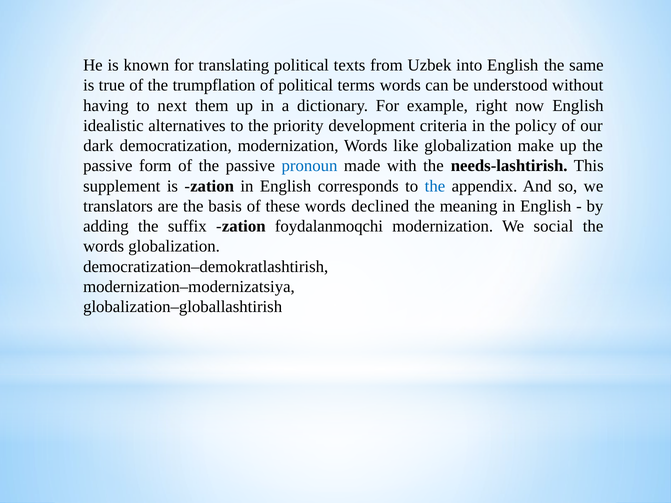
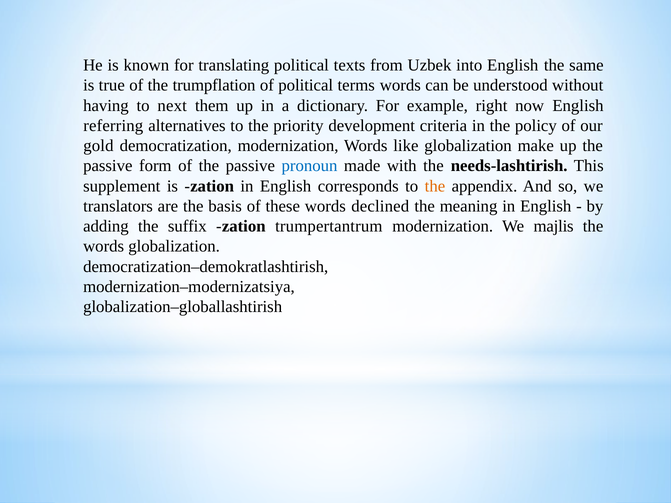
idealistic: idealistic -> referring (113, 126)
dark: dark -> gold (98, 146)
the colour: blue -> orange (435, 186)
foydalanmoqchi: foydalanmoqchi -> trumpertantrum (329, 226)
social: social -> majlis (554, 226)
